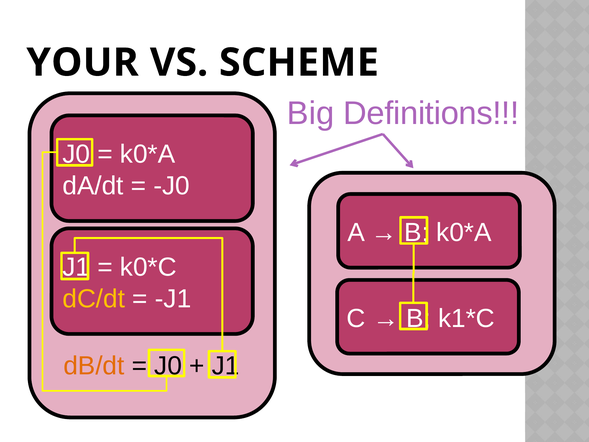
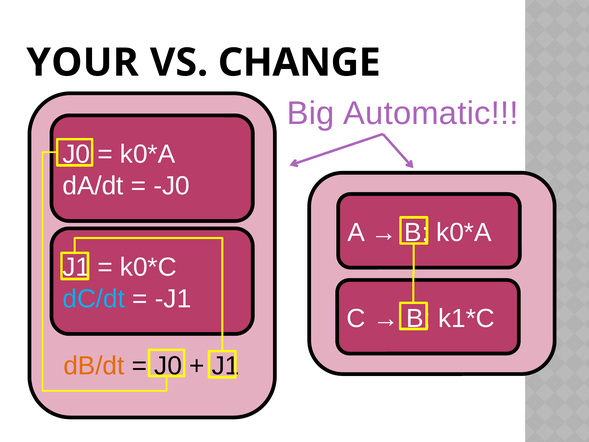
SCHEME: SCHEME -> CHANGE (299, 63)
Definitions: Definitions -> Automatic (431, 113)
dC/dt colour: yellow -> light blue (94, 299)
